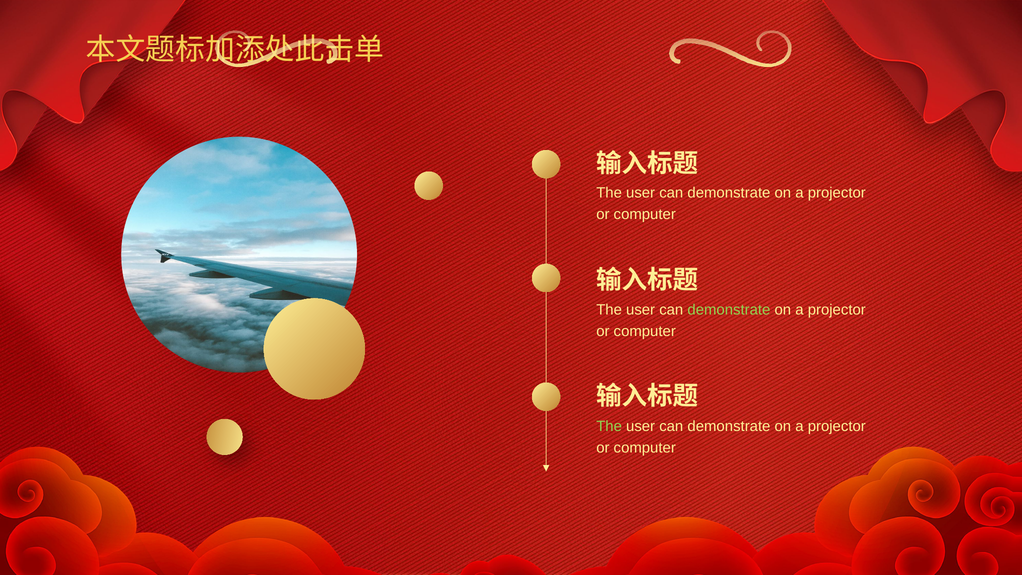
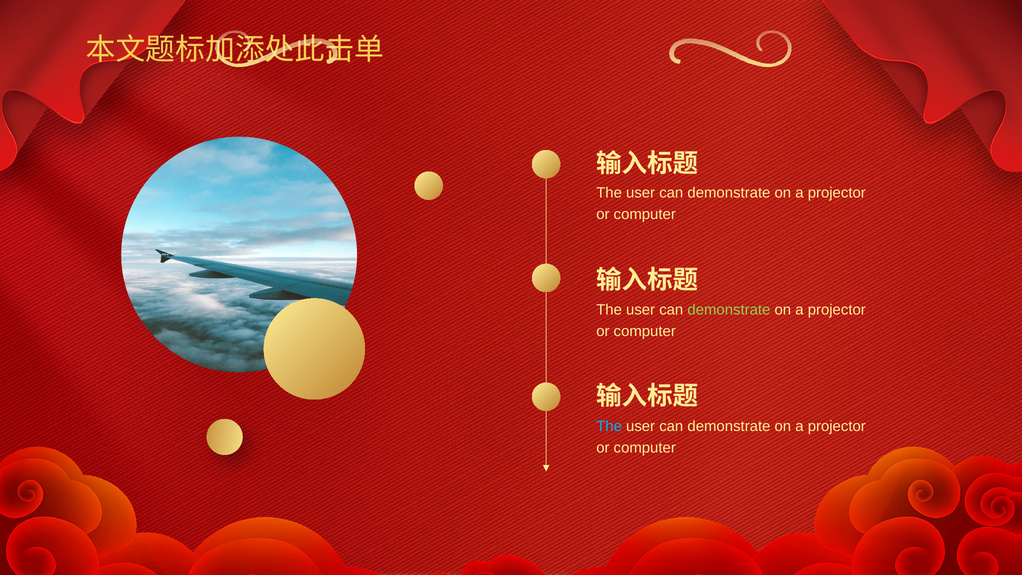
The colour: light green -> light blue (609, 426)
